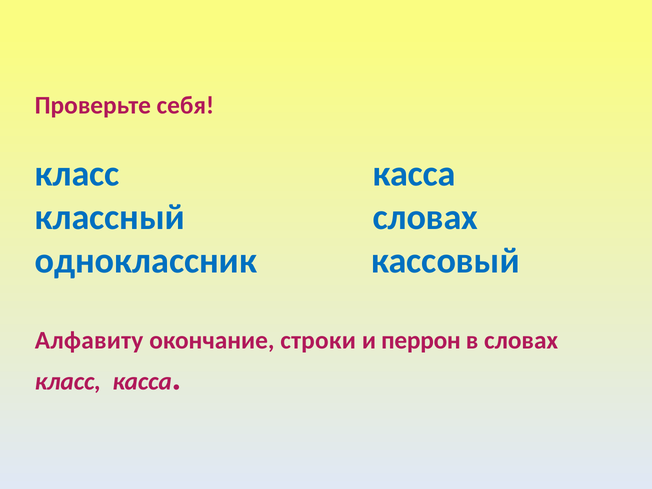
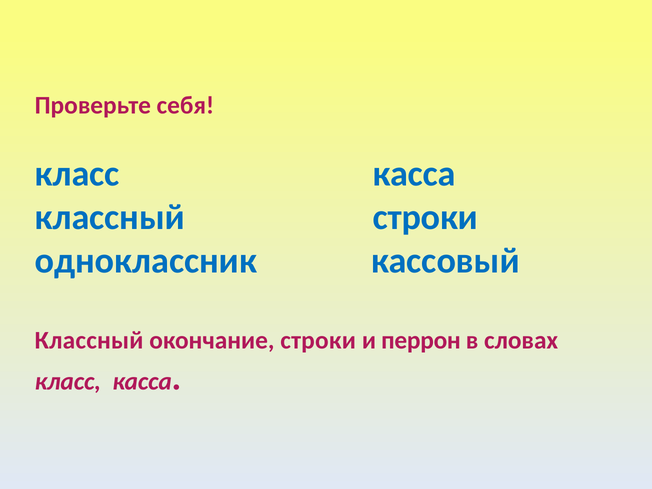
классный словах: словах -> строки (425, 217)
Алфавиту: Алфавиту -> Классный (89, 340)
